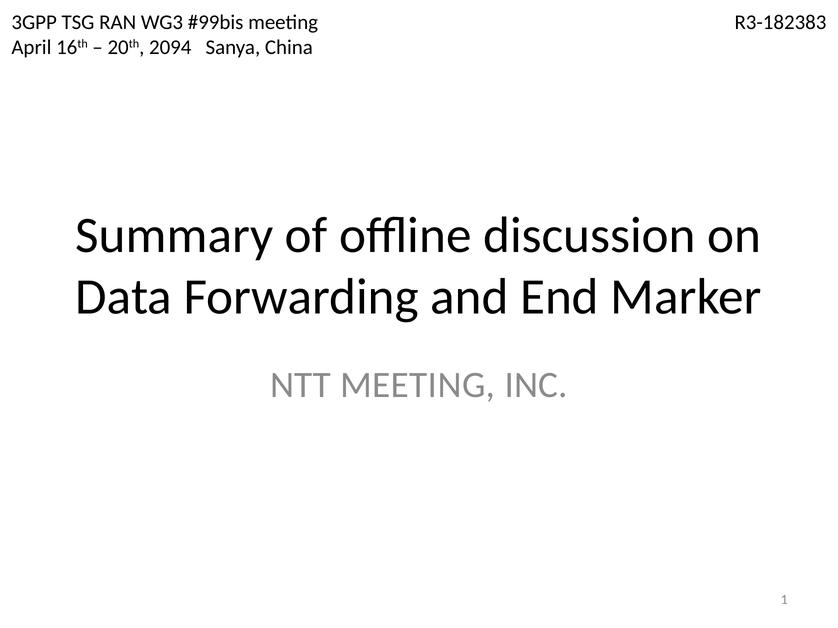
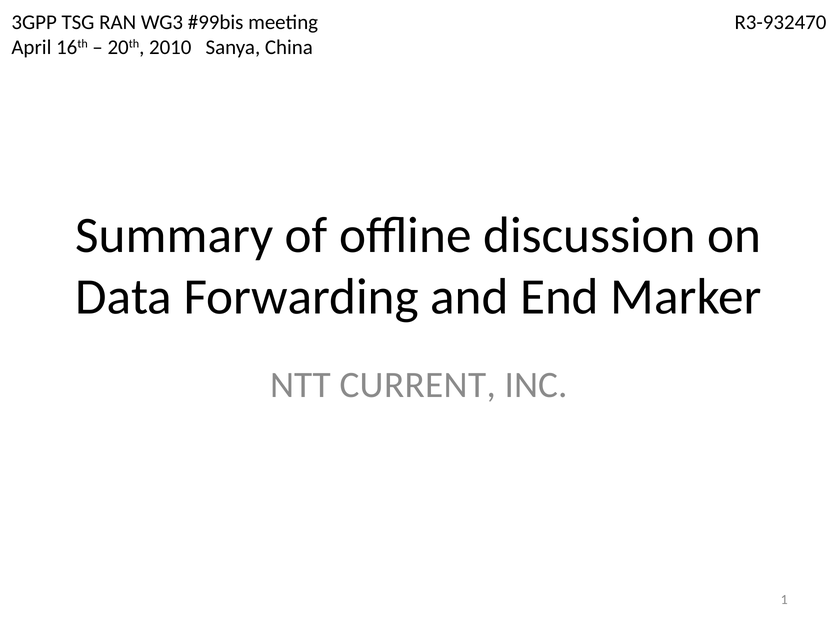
R3-182383: R3-182383 -> R3-932470 (780, 22)
2094: 2094 -> 2010 (170, 47)
NTT MEETING: MEETING -> CURRENT (418, 385)
